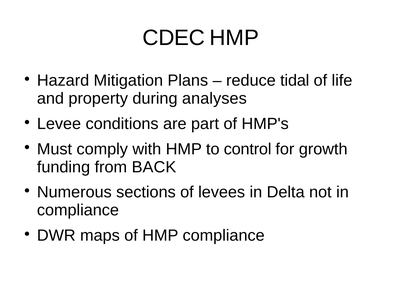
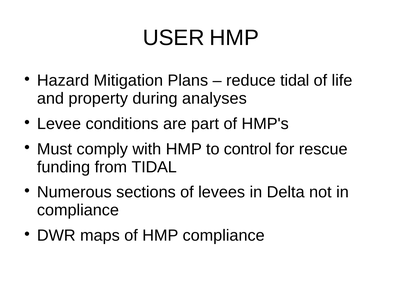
CDEC: CDEC -> USER (174, 38)
growth: growth -> rescue (323, 149)
from BACK: BACK -> TIDAL (154, 167)
